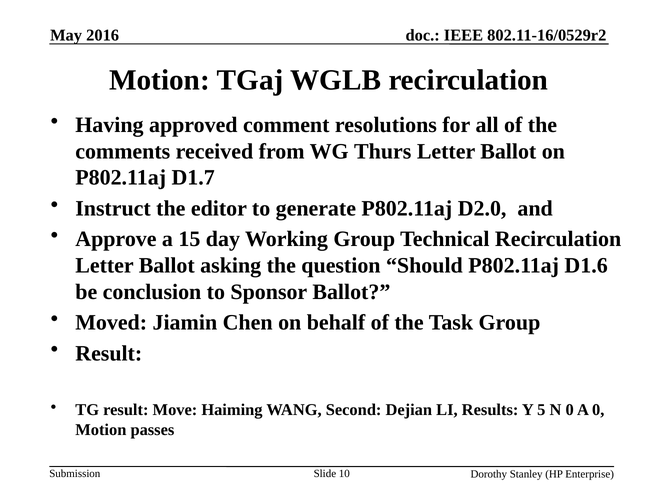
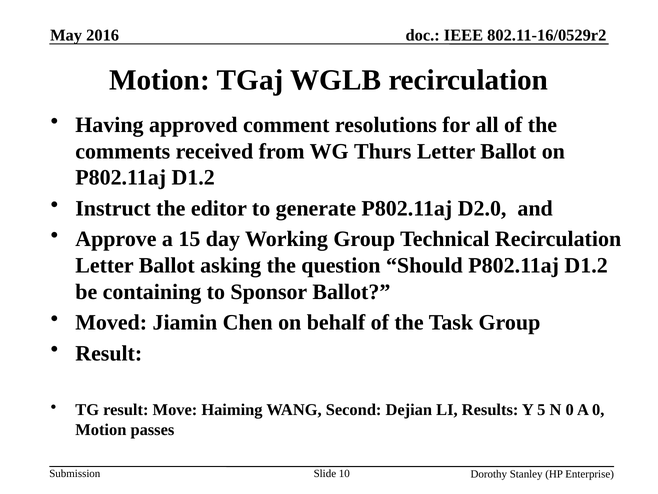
D1.7: D1.7 -> D1.2 (193, 177)
Should P802.11aj D1.6: D1.6 -> D1.2 (586, 265)
conclusion: conclusion -> containing (152, 292)
